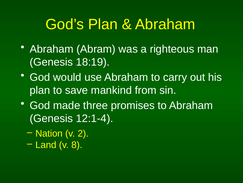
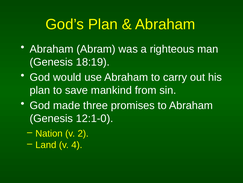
12:1-4: 12:1-4 -> 12:1-0 (95, 118)
8: 8 -> 4 (77, 144)
